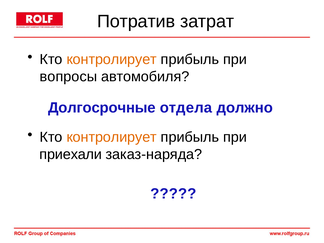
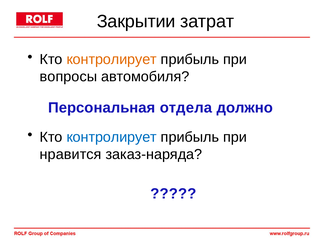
Потратив: Потратив -> Закрытии (136, 21)
Долгосрочные: Долгосрочные -> Персональная (102, 108)
контролирует colour: orange -> blue (112, 137)
приехали: приехали -> нравится (71, 154)
